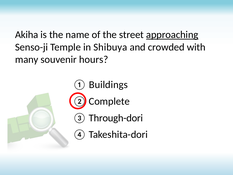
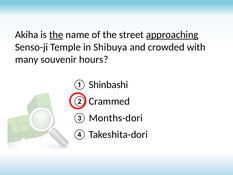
the underline: none -> present (56, 35)
Buildings: Buildings -> Shinbashi (108, 84)
Complete: Complete -> Crammed (109, 101)
Through-dori: Through-dori -> Months-dori (116, 118)
